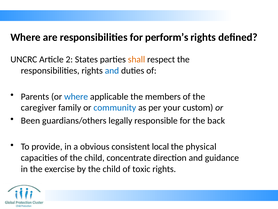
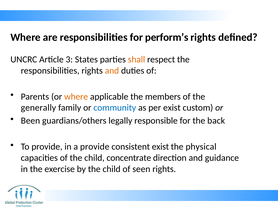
2: 2 -> 3 (69, 59)
and colour: blue -> orange (112, 70)
where colour: blue -> orange (76, 96)
caregiver: caregiver -> generally (38, 107)
per your: your -> exist (172, 107)
a obvious: obvious -> provide (95, 146)
consistent local: local -> exist (160, 146)
toxic: toxic -> seen (141, 169)
